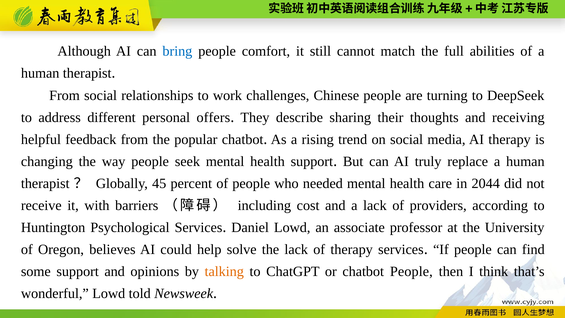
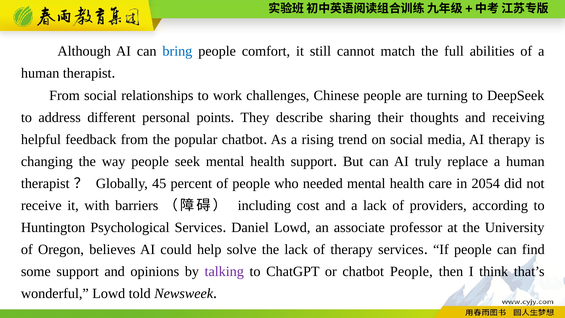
offers: offers -> points (214, 117)
2044: 2044 -> 2054 (486, 183)
talking colour: orange -> purple (224, 271)
